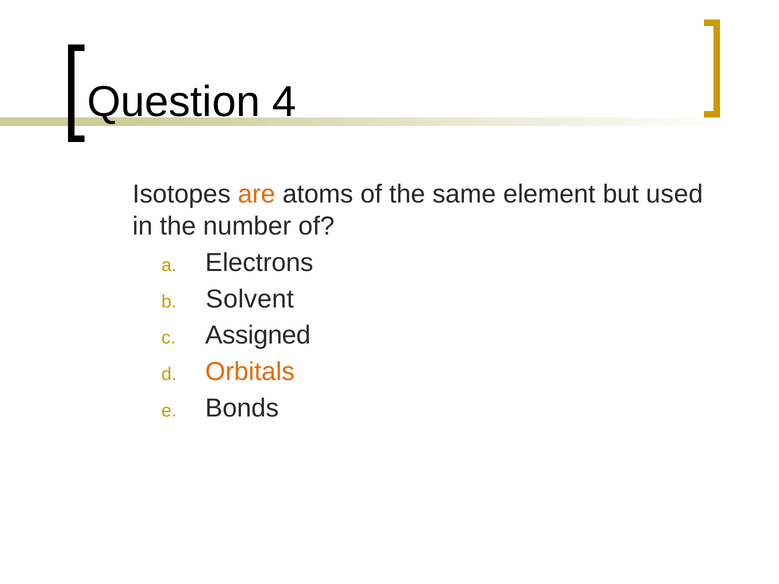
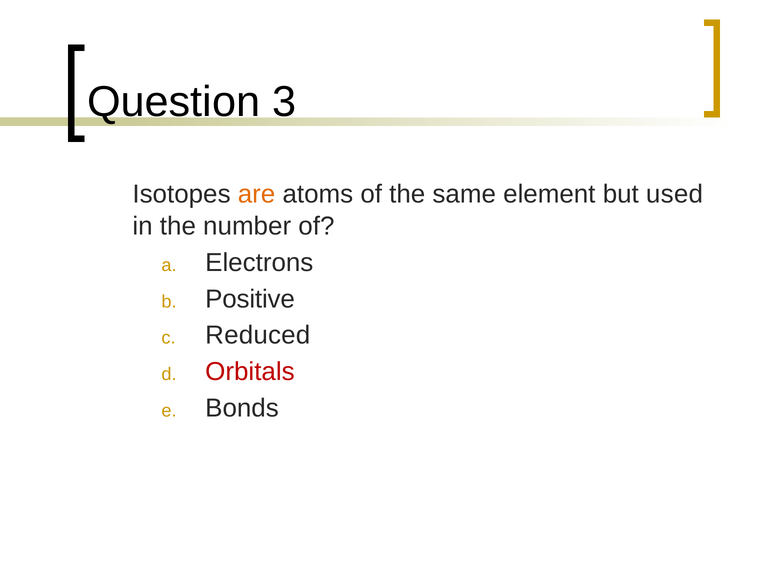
4: 4 -> 3 (284, 102)
Solvent: Solvent -> Positive (250, 299)
Assigned: Assigned -> Reduced (258, 335)
Orbitals colour: orange -> red (250, 372)
